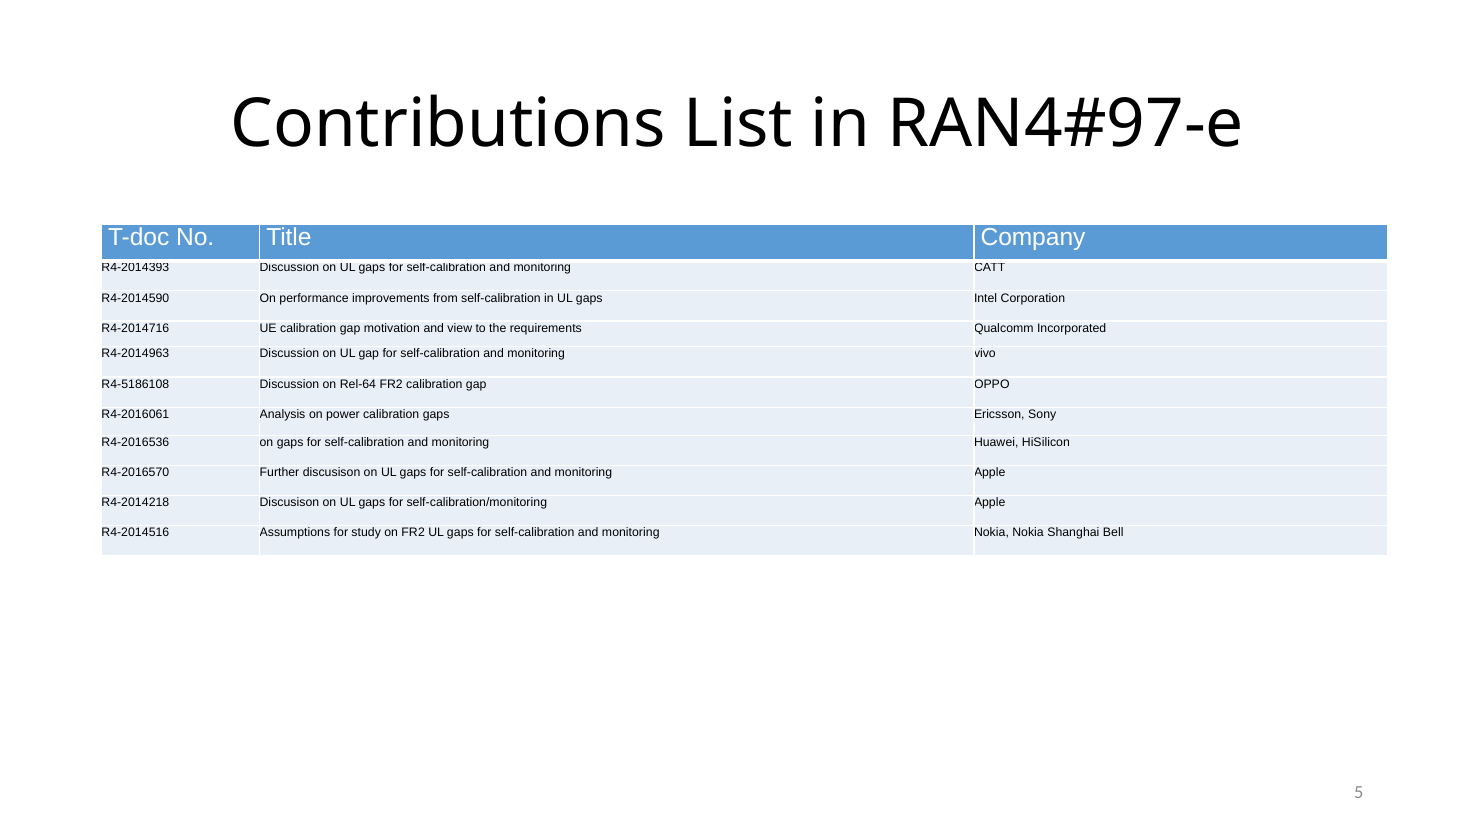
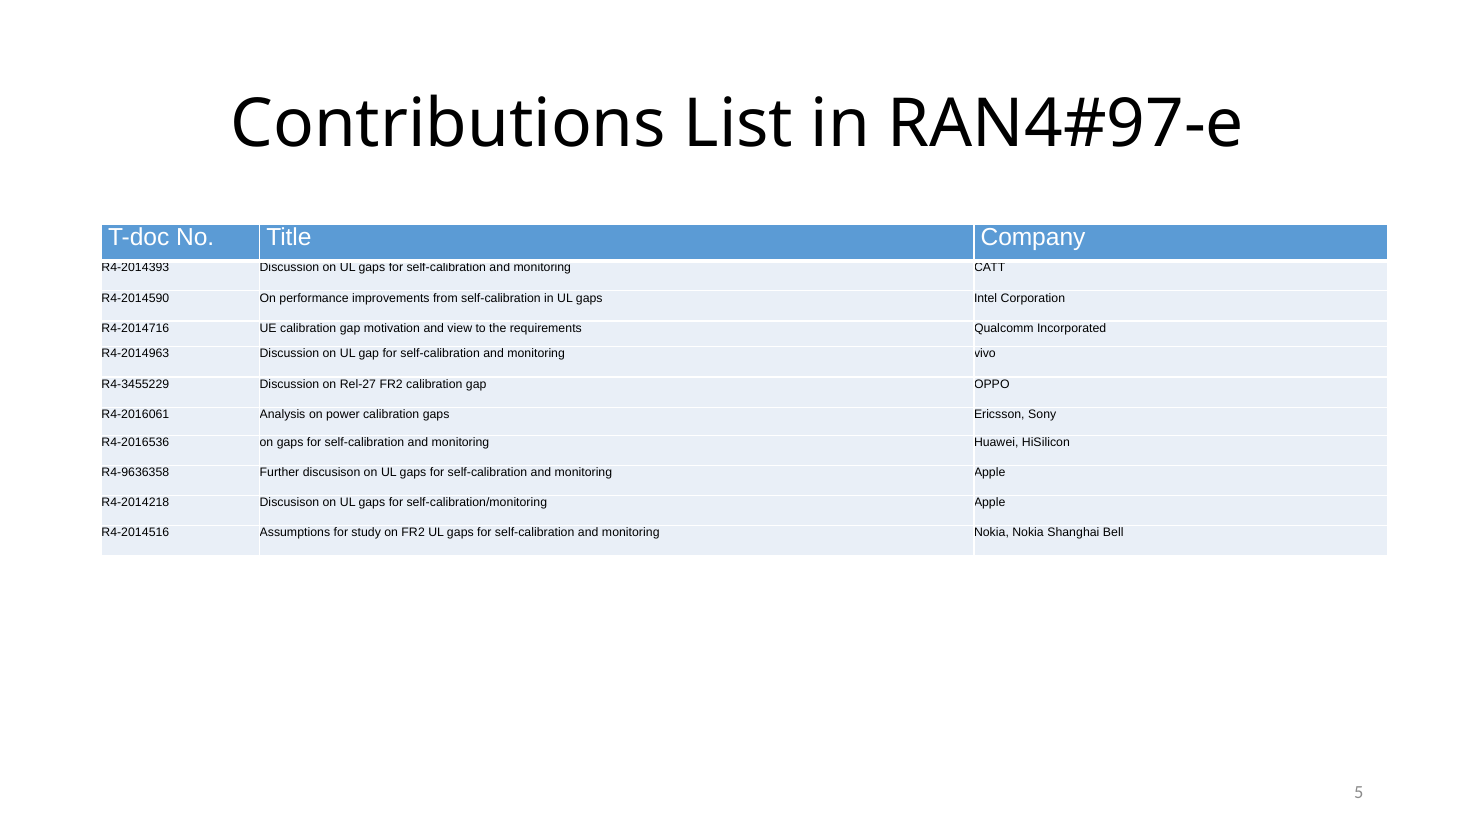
R4-5186108: R4-5186108 -> R4-3455229 (135, 384)
Rel-64: Rel-64 -> Rel-27 (358, 384)
R4-2016570: R4-2016570 -> R4-9636358 (135, 473)
